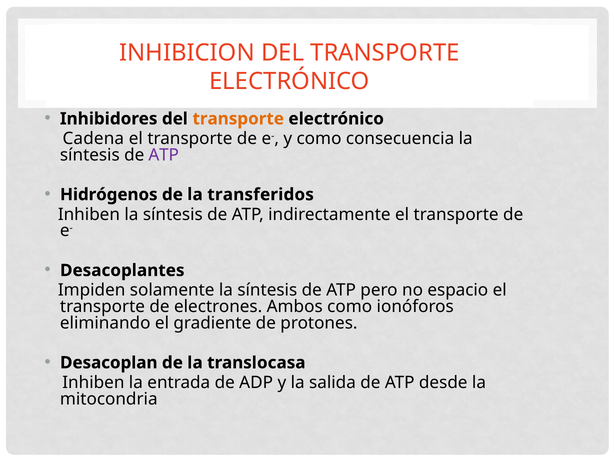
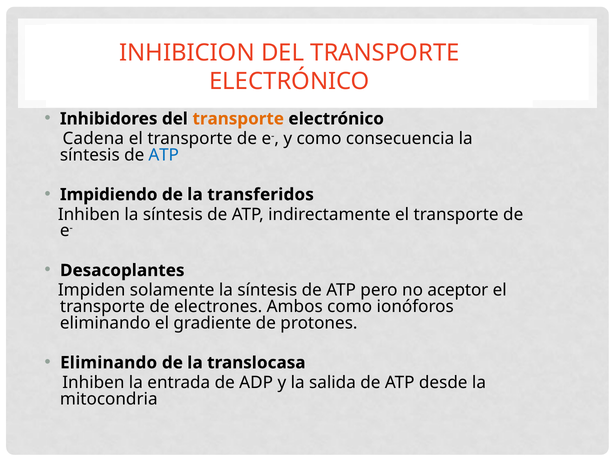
ATP colour: purple -> blue (164, 155)
Hidrógenos: Hidrógenos -> Impidiendo (109, 195)
espacio: espacio -> aceptor (458, 290)
Desacoplan: Desacoplan -> Eliminando (109, 363)
